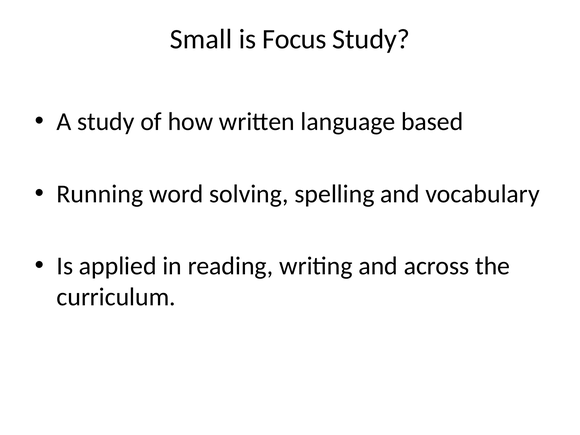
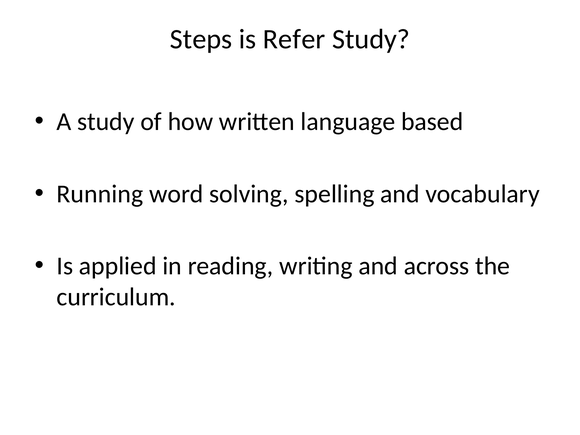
Small: Small -> Steps (201, 39)
Focus: Focus -> Refer (294, 39)
